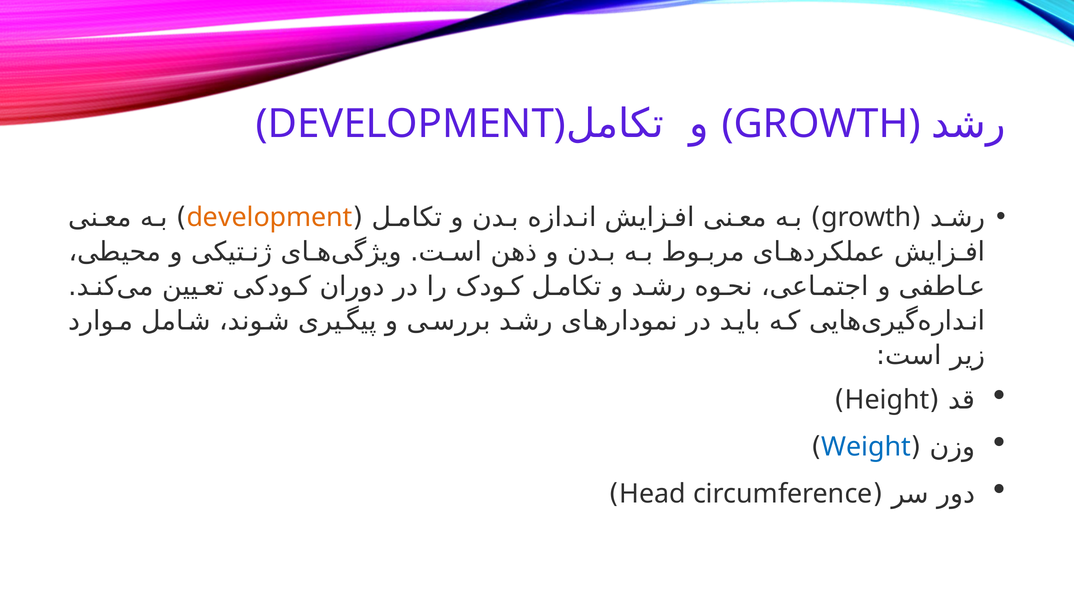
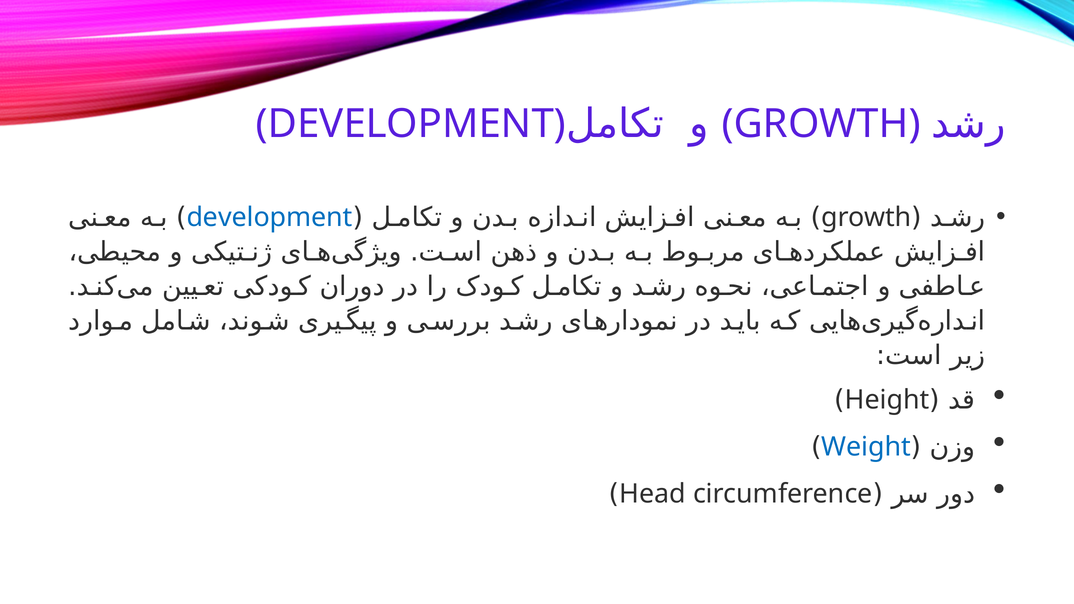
development colour: orange -> blue (270, 218)
